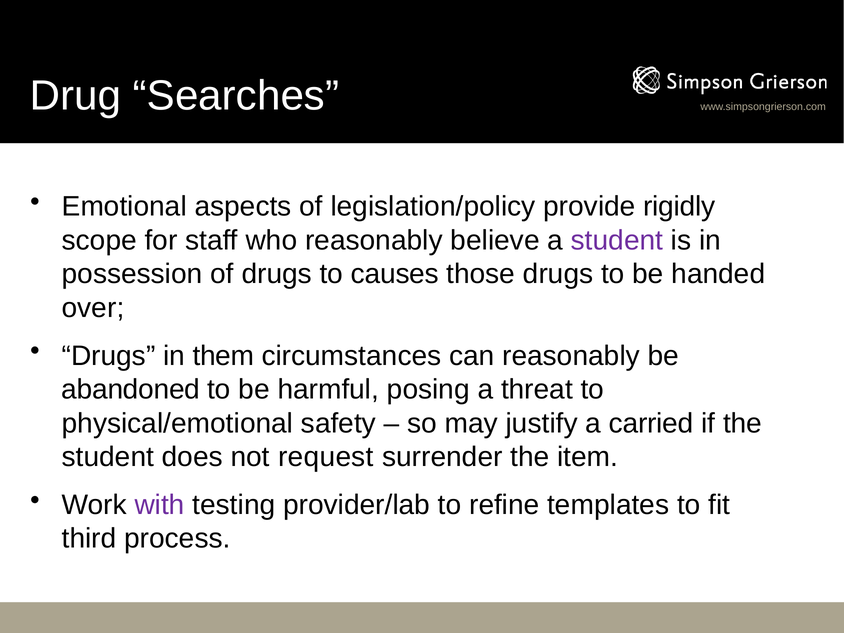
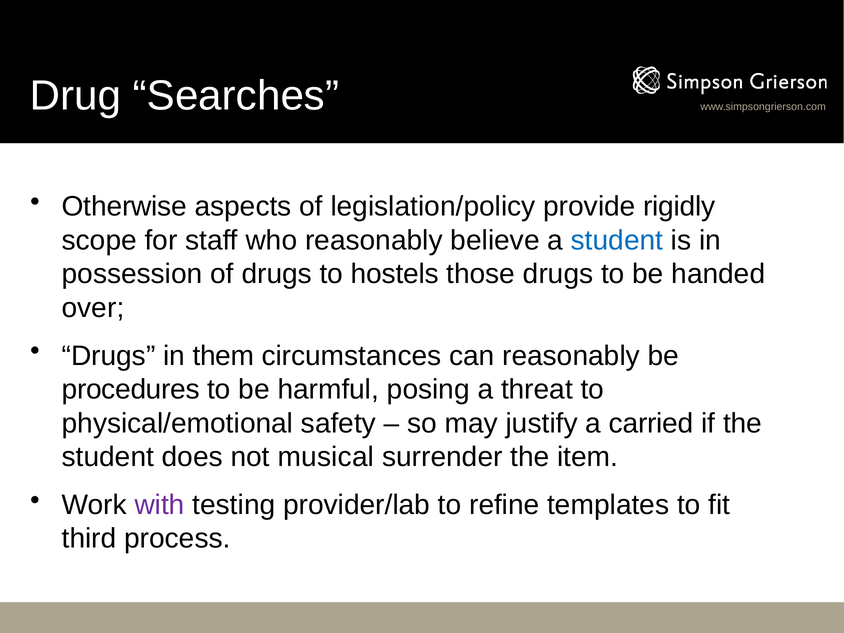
Emotional: Emotional -> Otherwise (124, 207)
student colour: purple -> blue (617, 240)
causes: causes -> hostels (395, 274)
abandoned: abandoned -> procedures (131, 390)
request: request -> musical (326, 457)
